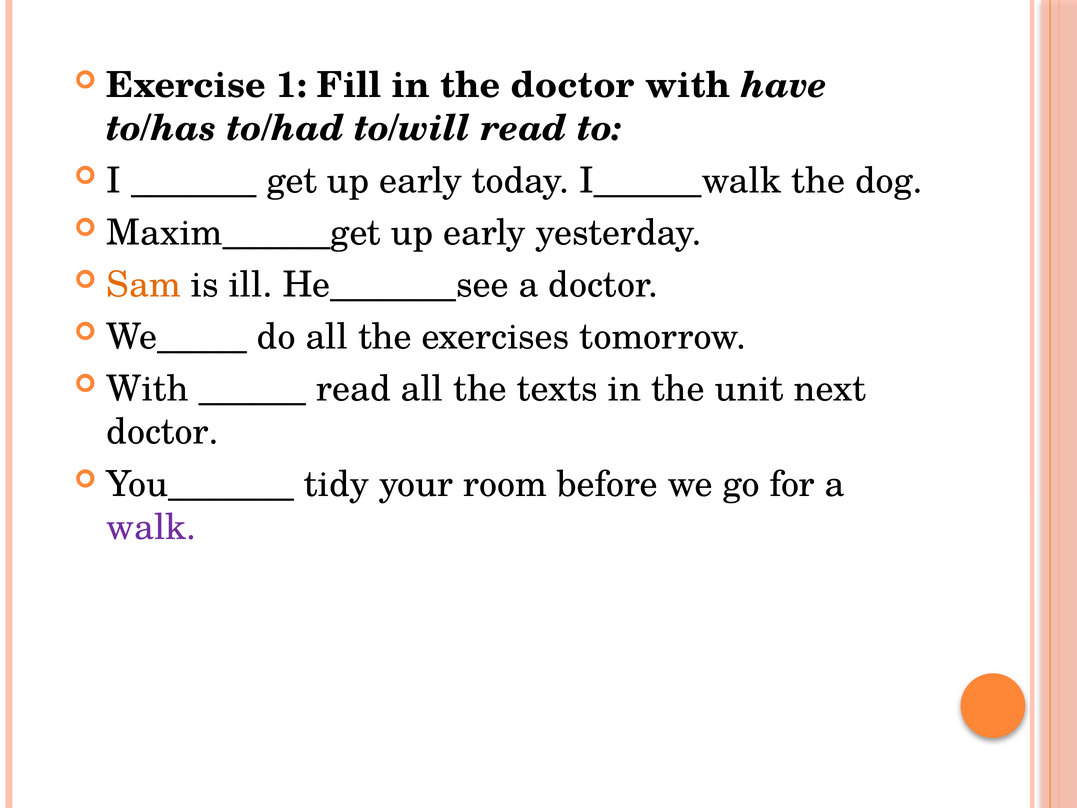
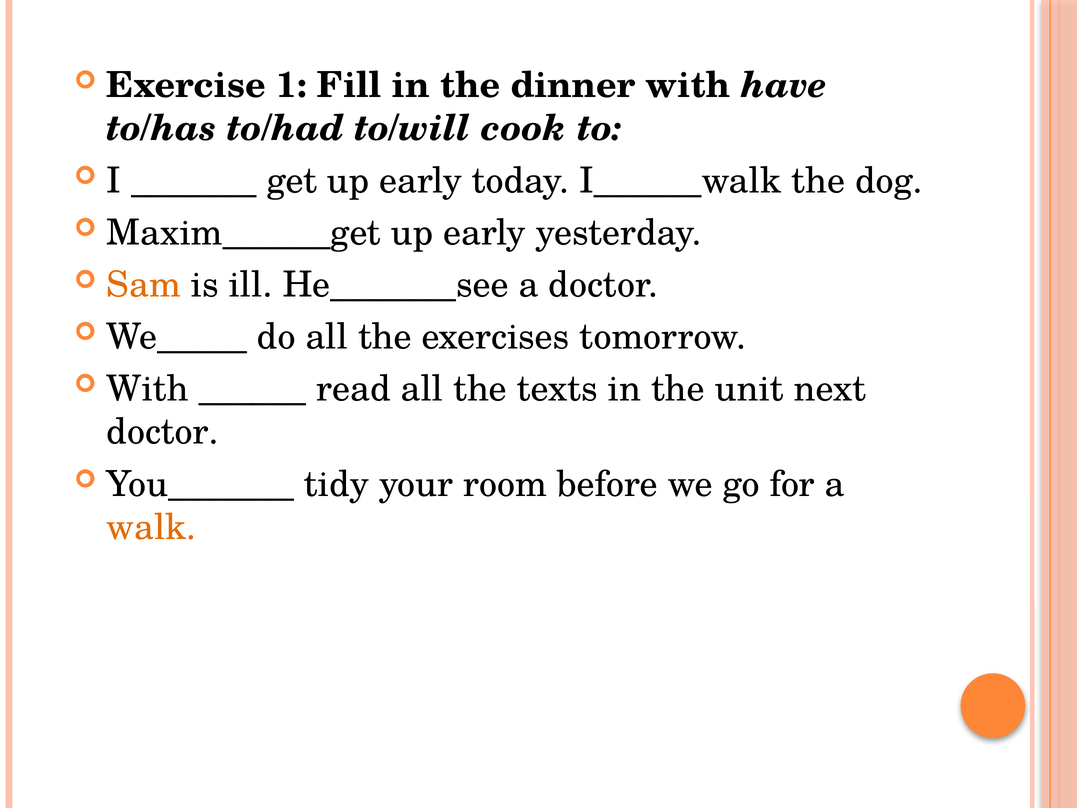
the doctor: doctor -> dinner (573, 86)
to/will read: read -> cook (524, 129)
walk colour: purple -> orange (151, 527)
